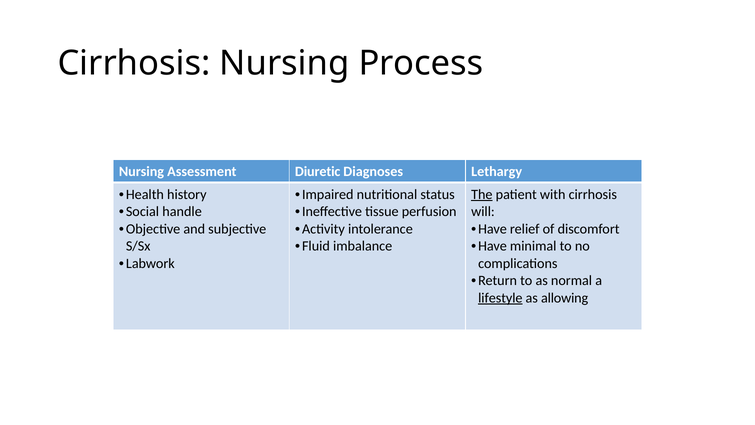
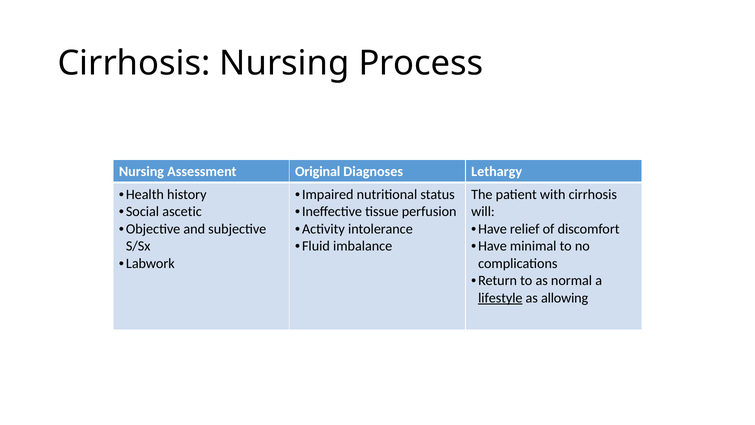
Diuretic: Diuretic -> Original (318, 171)
The underline: present -> none (482, 194)
handle: handle -> ascetic (182, 211)
